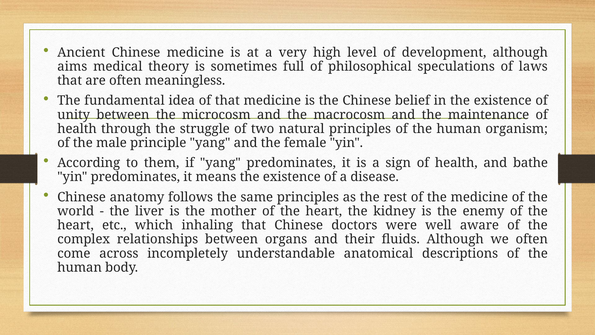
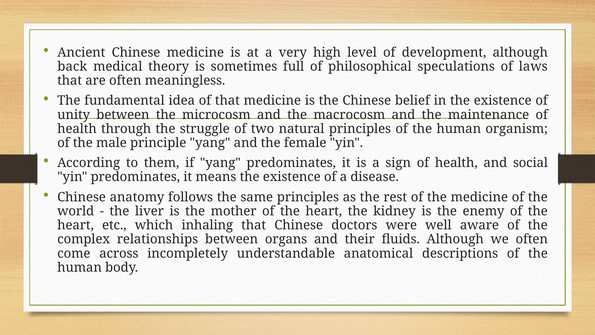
aims: aims -> back (72, 66)
bathe: bathe -> social (530, 163)
